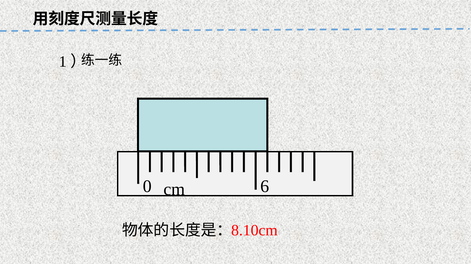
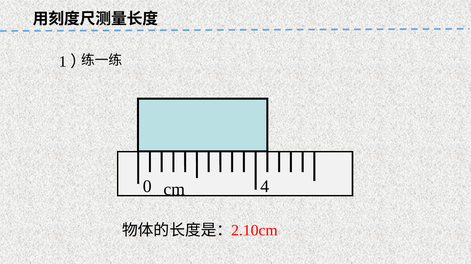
6: 6 -> 4 (265, 186)
8.10cm: 8.10cm -> 2.10cm (254, 231)
